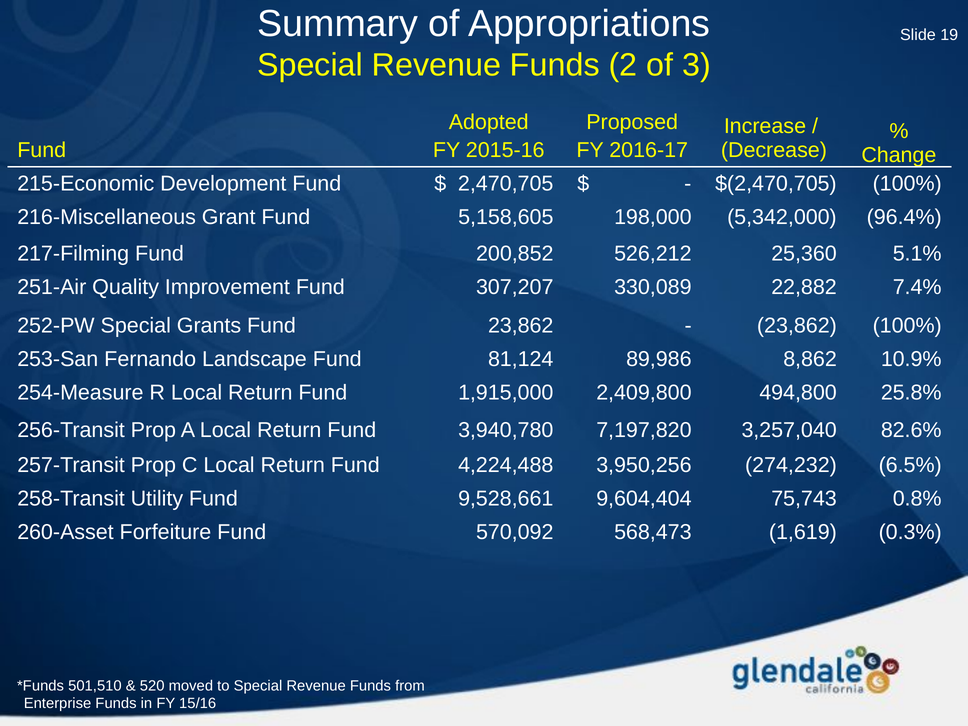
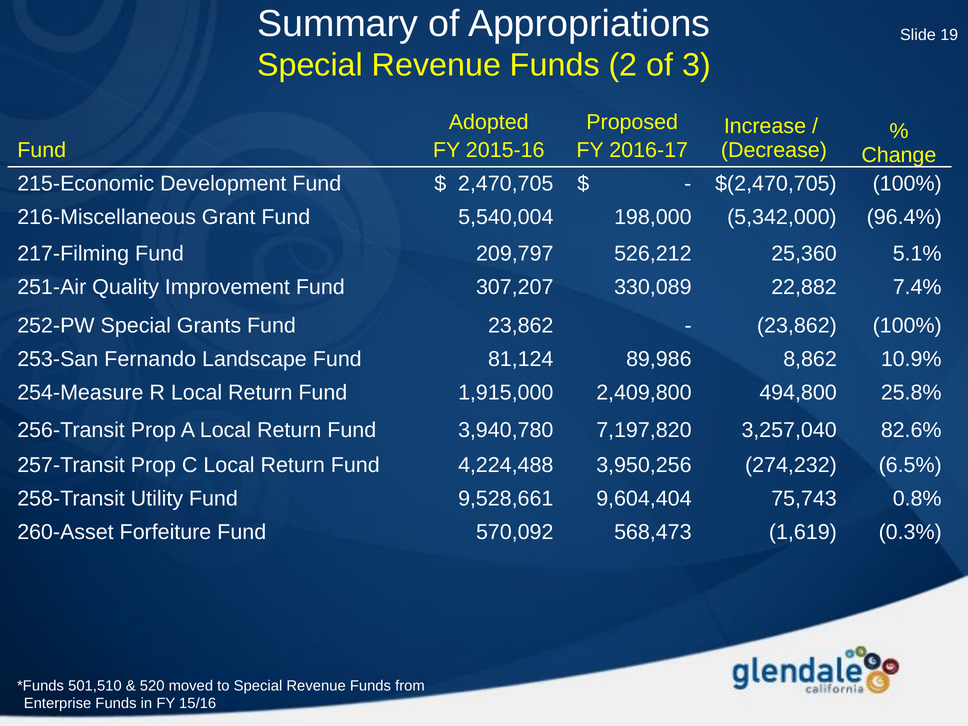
5,158,605: 5,158,605 -> 5,540,004 (506, 217)
200,852: 200,852 -> 209,797 (515, 254)
